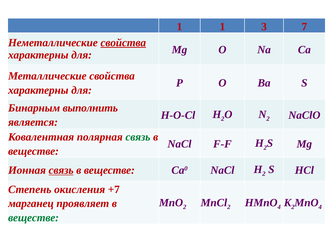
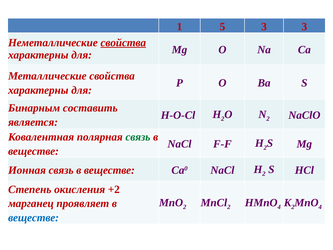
1 1: 1 -> 5 (222, 27)
3 7: 7 -> 3 (304, 27)
выполнить: выполнить -> составить (90, 108)
связь underline: present -> none (61, 170)
+7: +7 -> +2 (114, 189)
веществе colour: green -> blue (34, 217)
